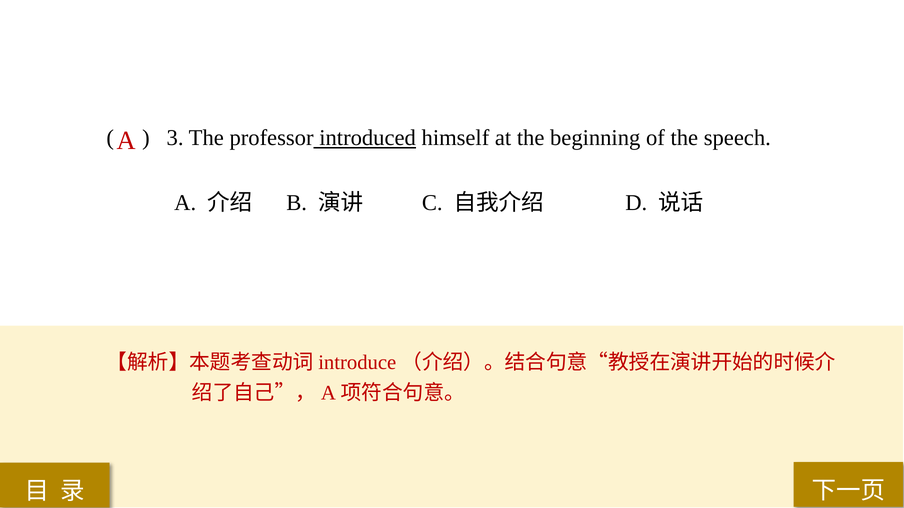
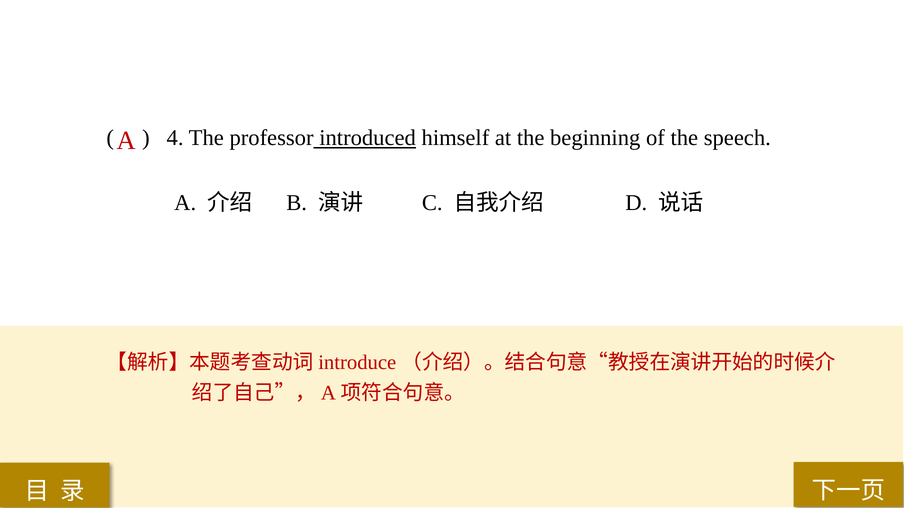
3: 3 -> 4 (175, 138)
